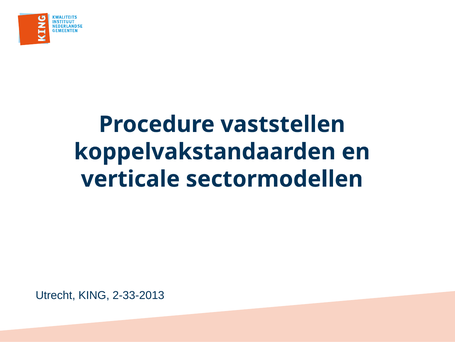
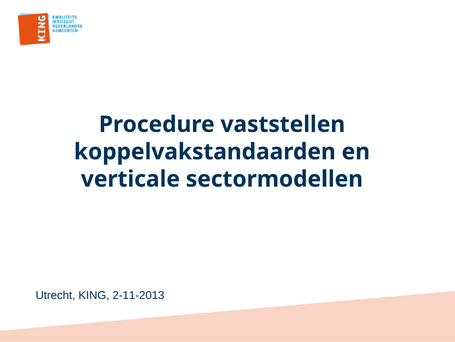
2-33-2013: 2-33-2013 -> 2-11-2013 (138, 295)
